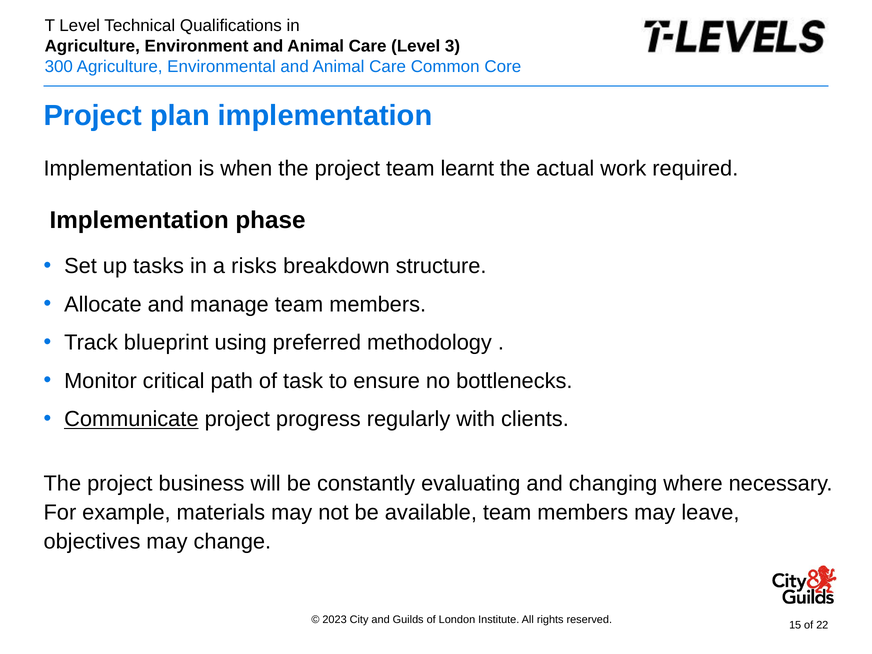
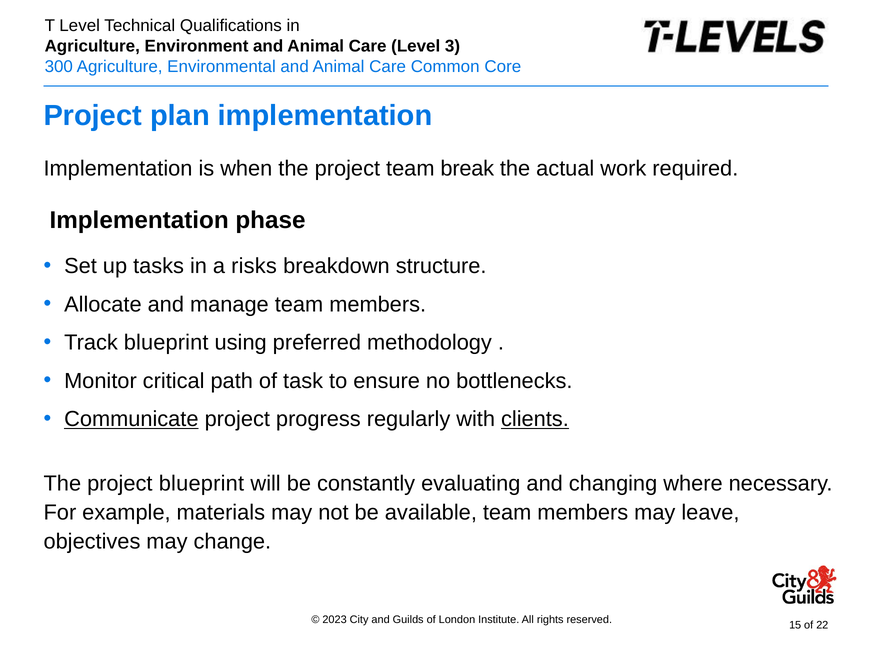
learnt: learnt -> break (467, 168)
clients underline: none -> present (535, 419)
project business: business -> blueprint (201, 483)
